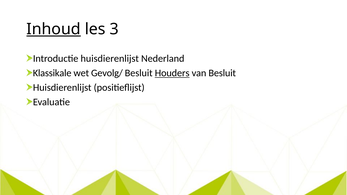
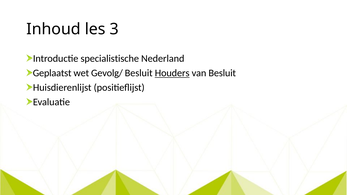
Inhoud underline: present -> none (54, 29)
Introductie huisdierenlijst: huisdierenlijst -> specialistische (110, 59)
Klassikale: Klassikale -> Geplaatst (52, 73)
